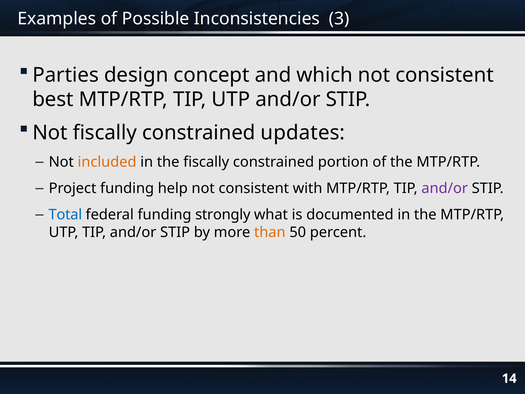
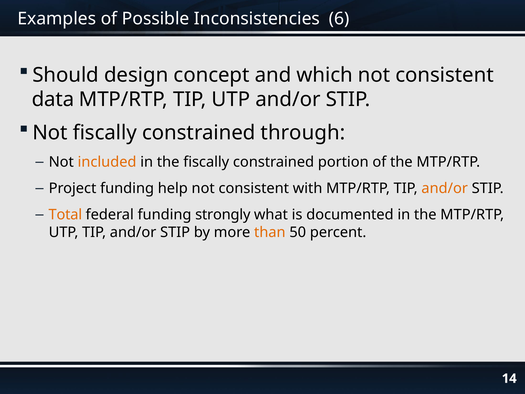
3: 3 -> 6 (339, 19)
Parties: Parties -> Should (66, 75)
best: best -> data (53, 99)
updates: updates -> through (303, 133)
and/or colour: purple -> orange (445, 188)
Total colour: blue -> orange (65, 215)
